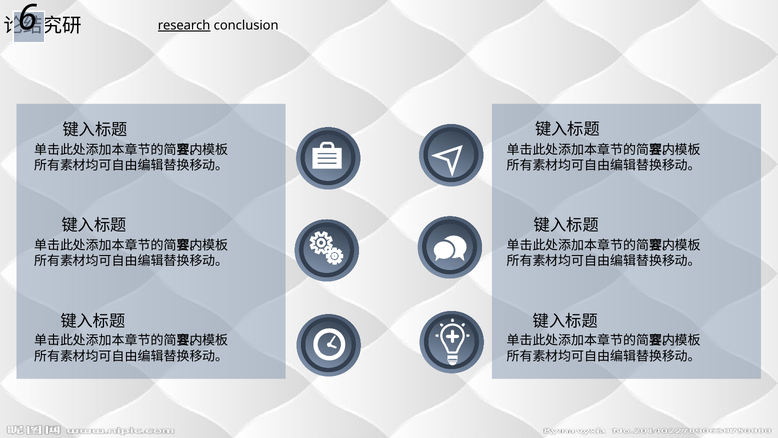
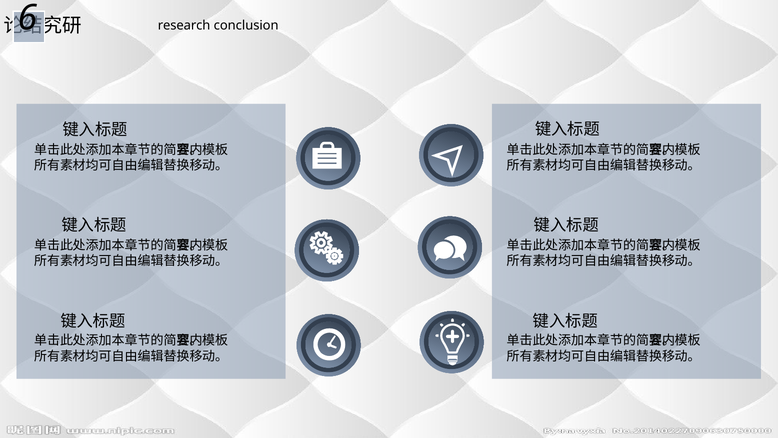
research underline: present -> none (184, 25)
